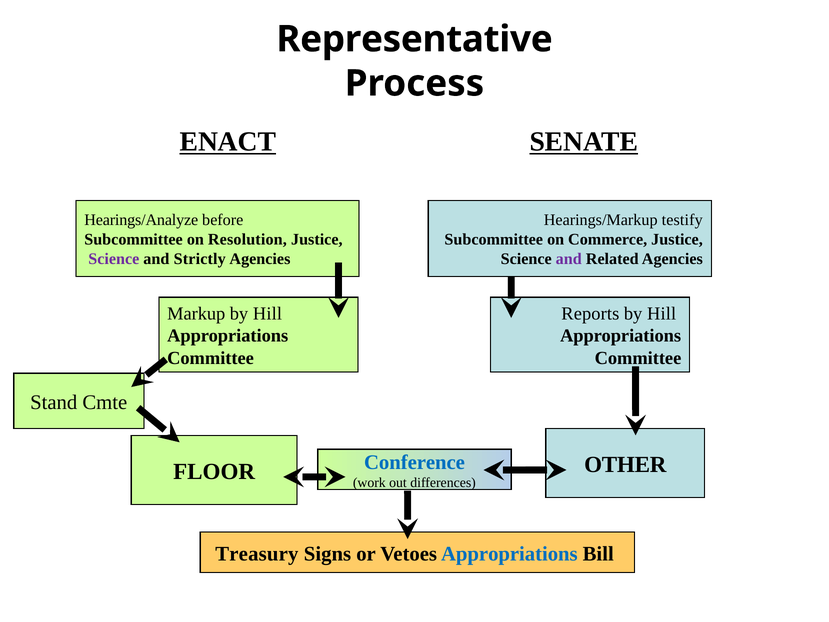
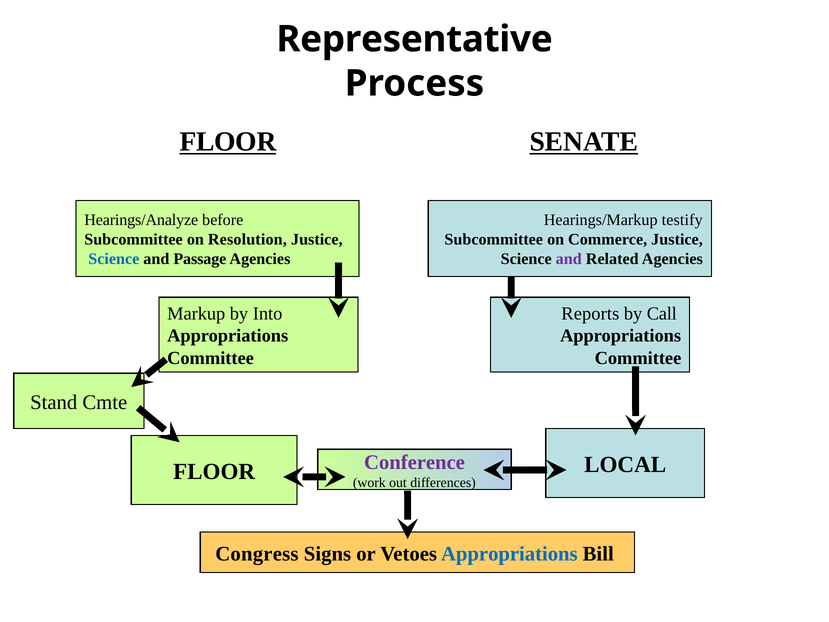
ENACT: ENACT -> FLOOR (228, 142)
Science colour: purple -> blue (114, 259)
Strictly: Strictly -> Passage (200, 259)
Markup by Hill: Hill -> Into (268, 314)
Hill: Hill -> Call (662, 314)
Conference colour: blue -> purple (414, 462)
OTHER: OTHER -> LOCAL (625, 464)
Treasury: Treasury -> Congress (257, 554)
